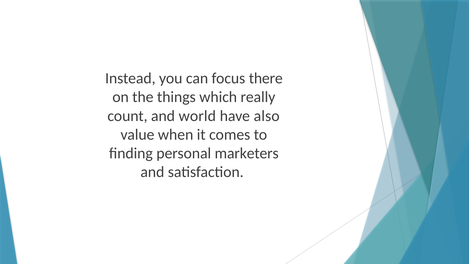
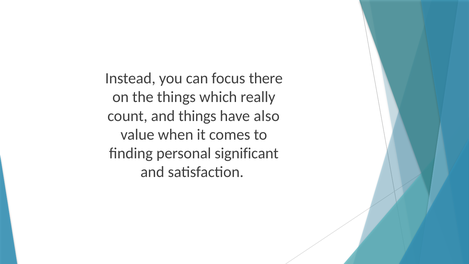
and world: world -> things (197, 116)
marketers: marketers -> significant (247, 153)
